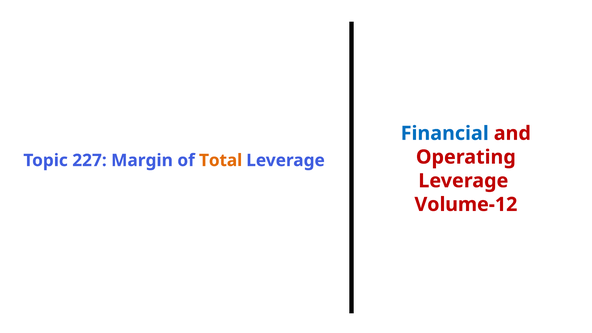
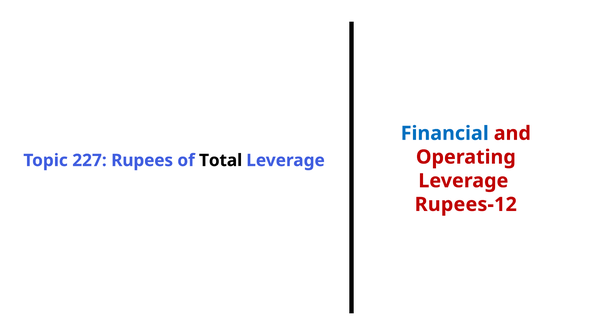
Margin: Margin -> Rupees (142, 160)
Total colour: orange -> black (221, 160)
Volume-12: Volume-12 -> Rupees-12 (466, 204)
